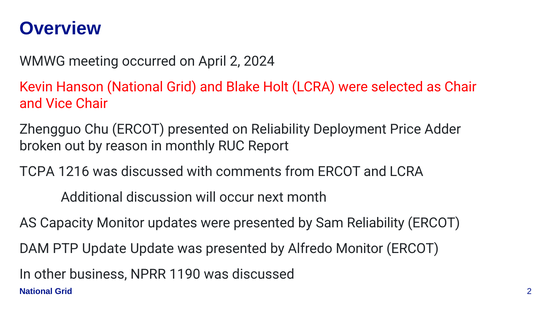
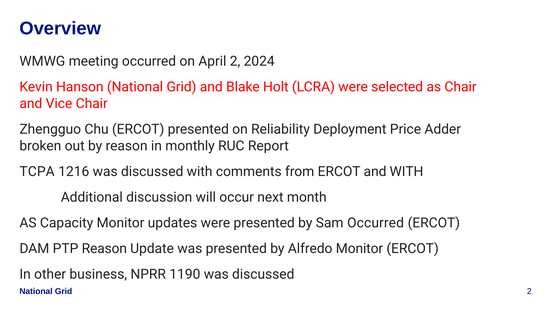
and LCRA: LCRA -> WITH (407, 172)
Sam Reliability: Reliability -> Occurred (376, 223)
PTP Update: Update -> Reason (104, 249)
